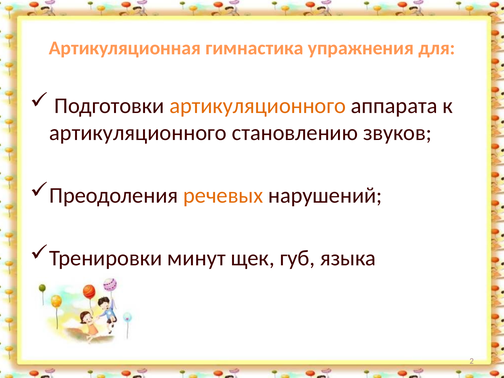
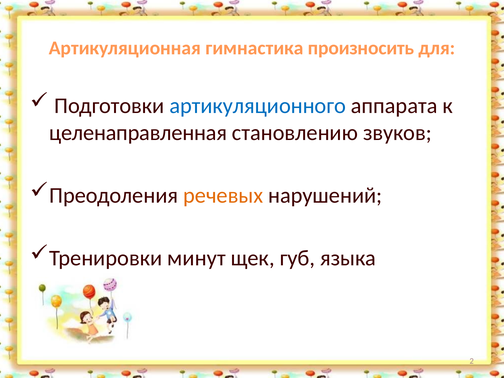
упражнения: упражнения -> произносить (361, 48)
артикуляционного colour: orange -> blue (258, 106)
артикуляционного: артикуляционного -> целенаправленная (138, 133)
